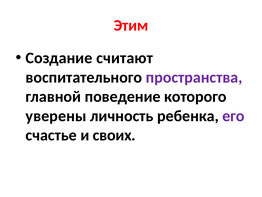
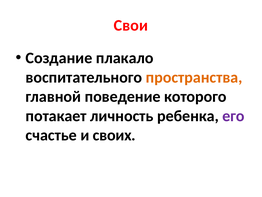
Этим: Этим -> Свои (131, 25)
считают: считают -> плакало (125, 58)
пространства colour: purple -> orange (194, 77)
уверены: уверены -> потакает (56, 116)
